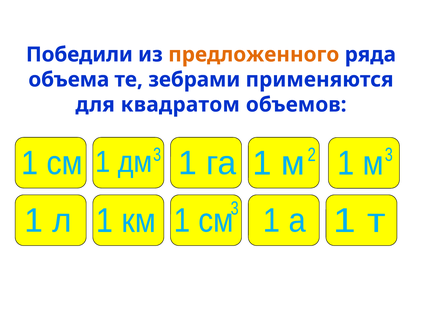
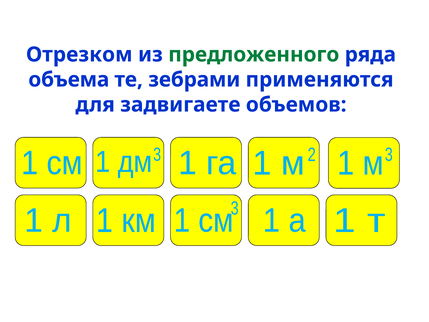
Победили: Победили -> Отрезком (79, 55)
предложенного colour: orange -> green (254, 55)
квадратом: квадратом -> задвигаете (180, 105)
